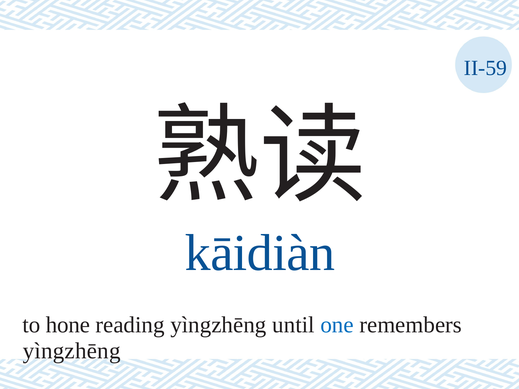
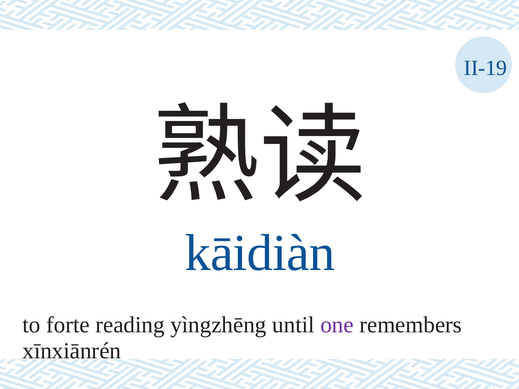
II-59: II-59 -> II-19 (485, 68)
hone: hone -> forte (68, 325)
one colour: blue -> purple (337, 325)
yìngzhēng: yìngzhēng -> xīnxiānrén (72, 351)
